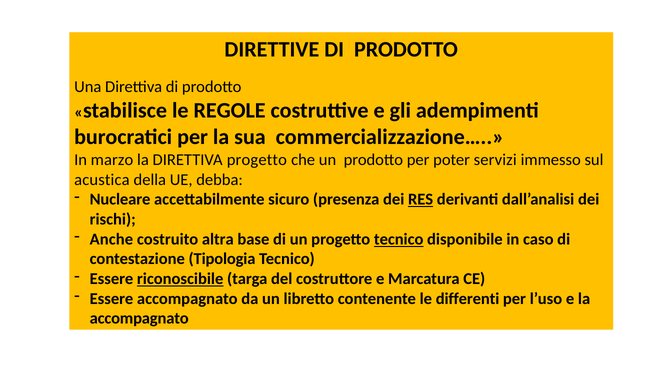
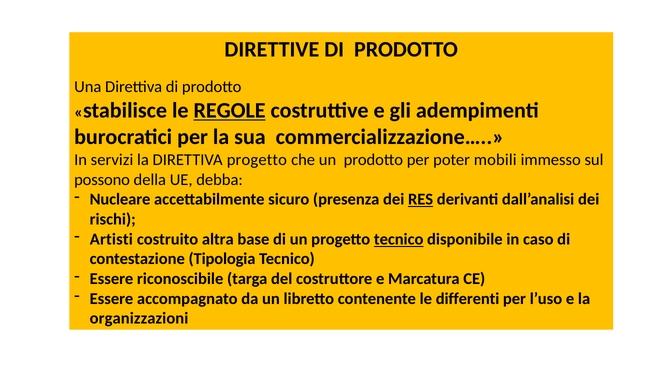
REGOLE underline: none -> present (230, 111)
marzo: marzo -> servizi (112, 160)
servizi: servizi -> mobili (495, 160)
acustica: acustica -> possono (102, 180)
Anche: Anche -> Artisti (111, 239)
riconoscibile underline: present -> none (180, 279)
accompagnato: accompagnato -> organizzazioni (139, 319)
